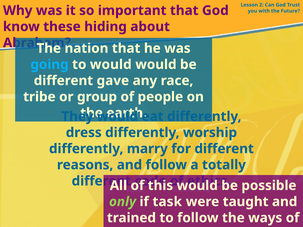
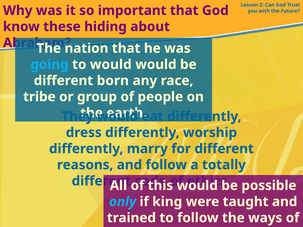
gave: gave -> born (113, 81)
only colour: light green -> light blue (123, 202)
task: task -> king (167, 202)
